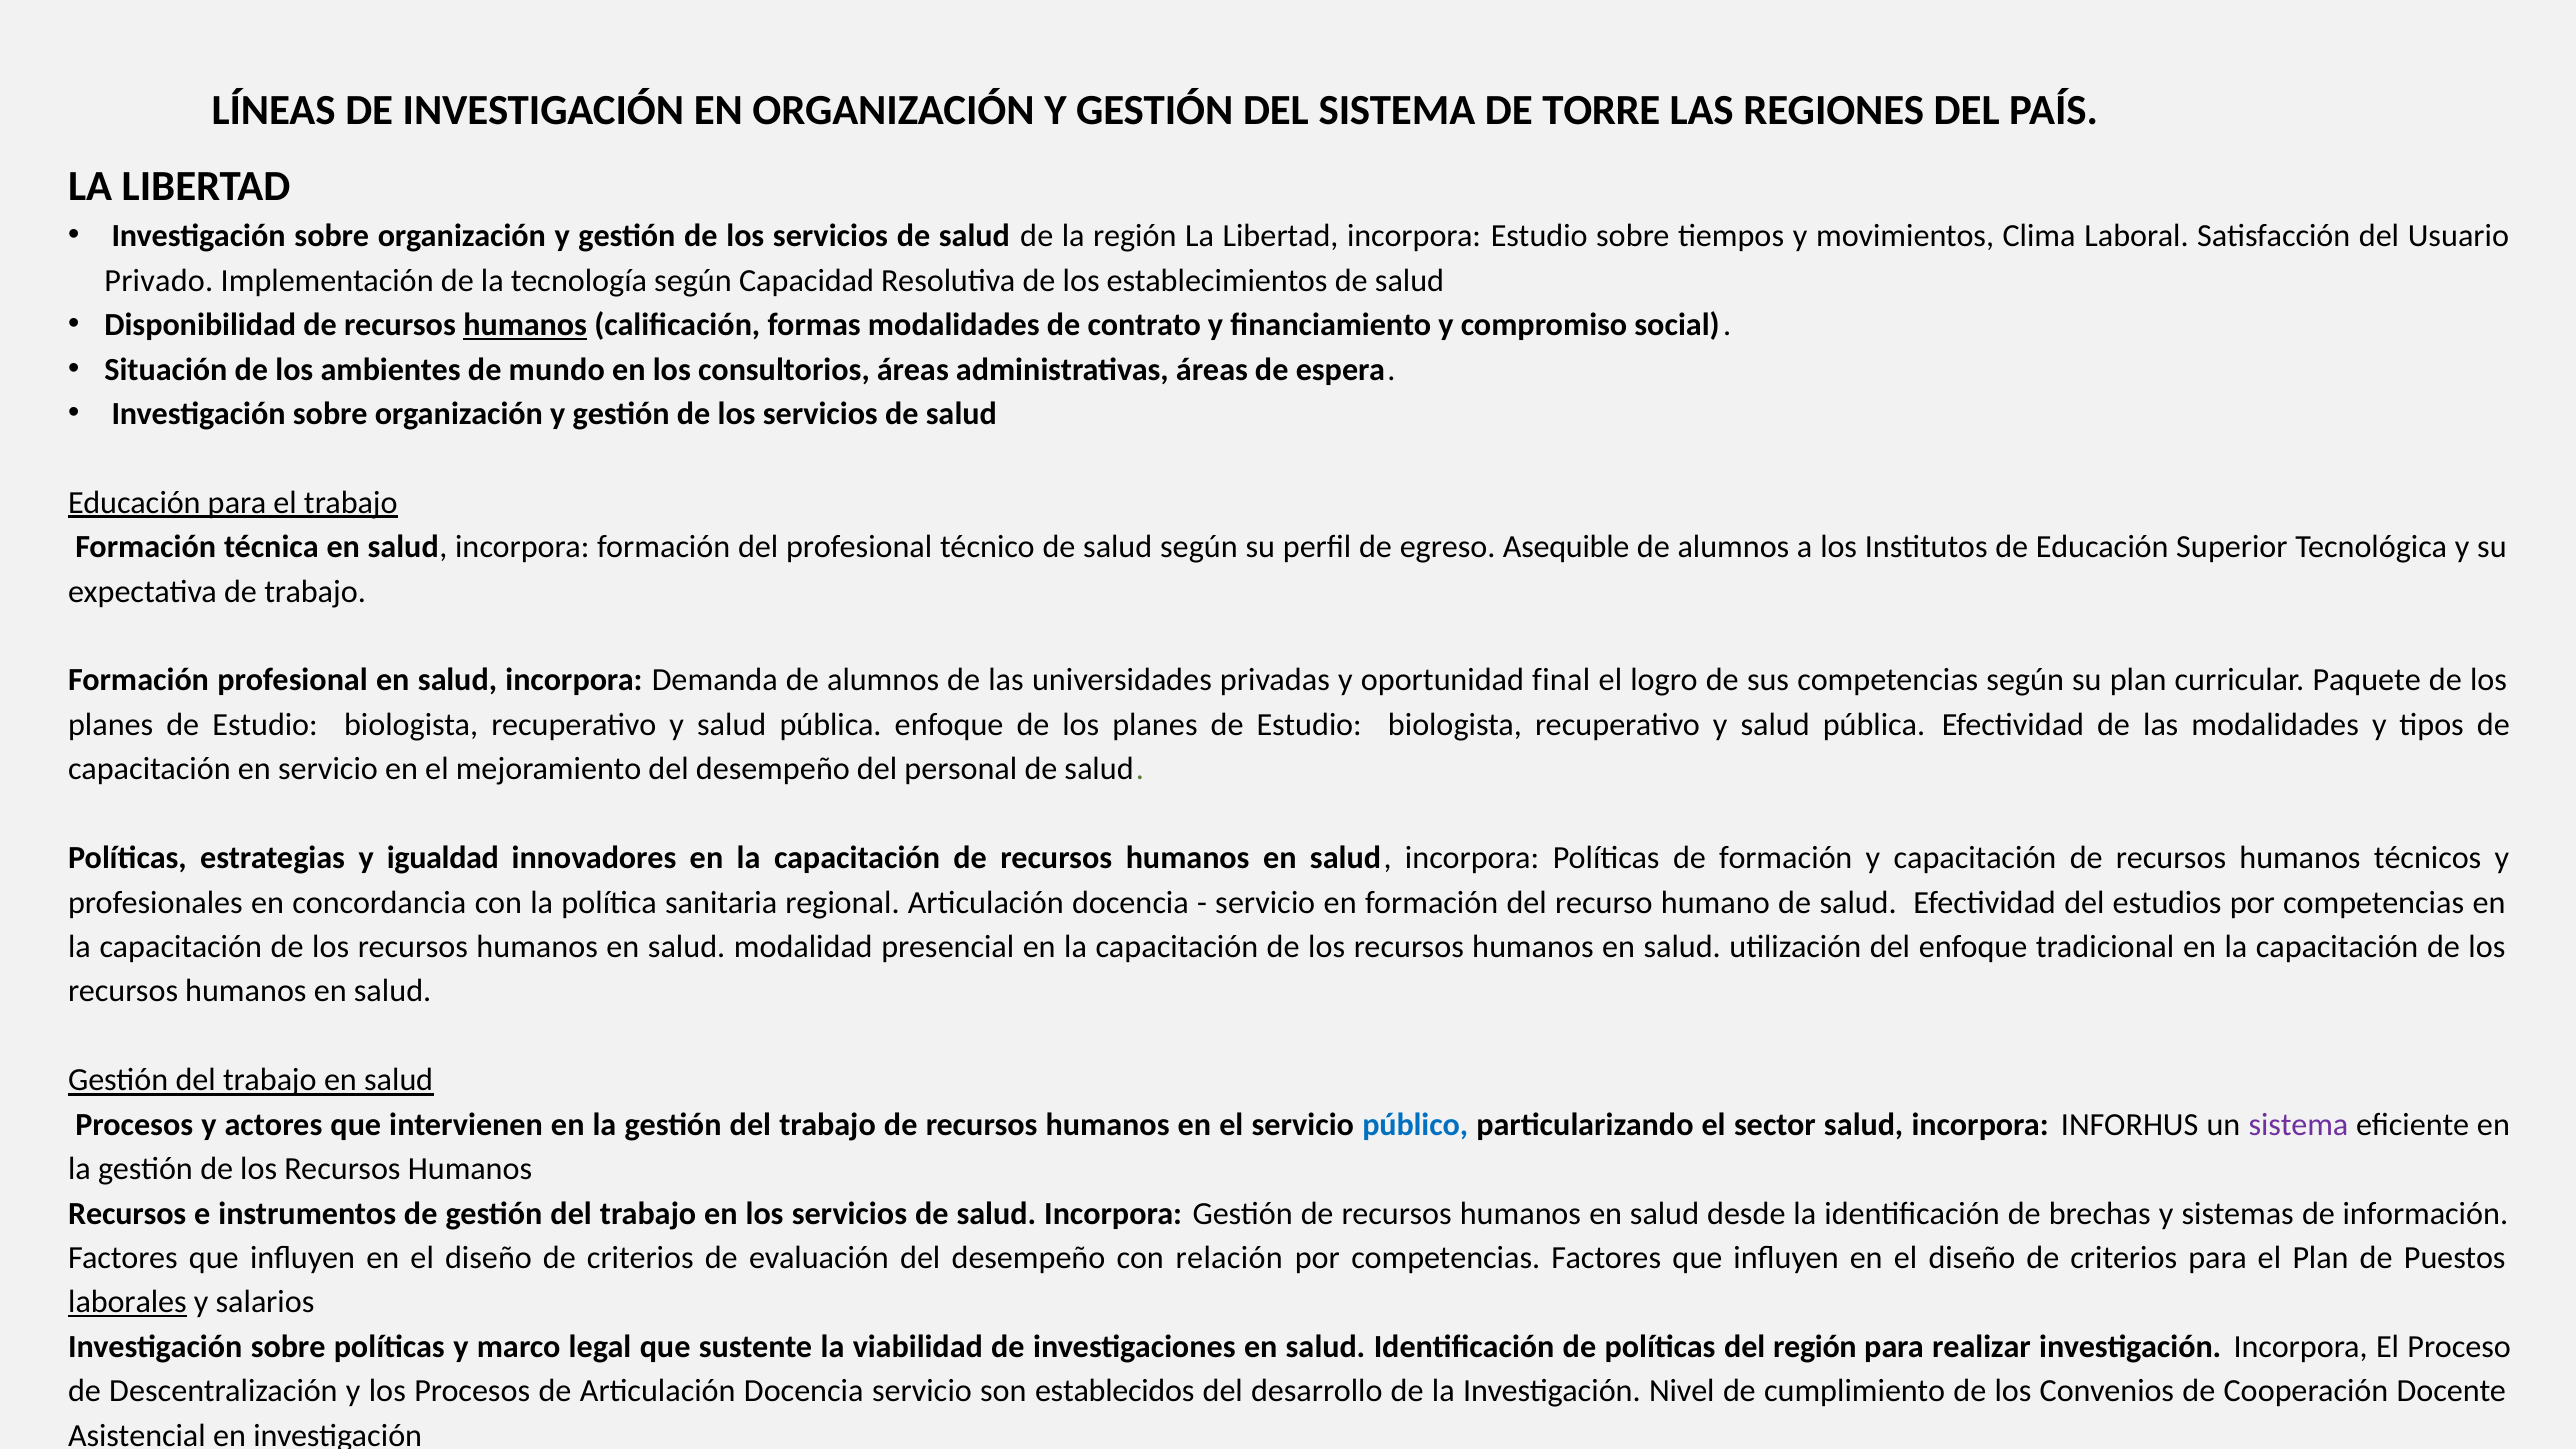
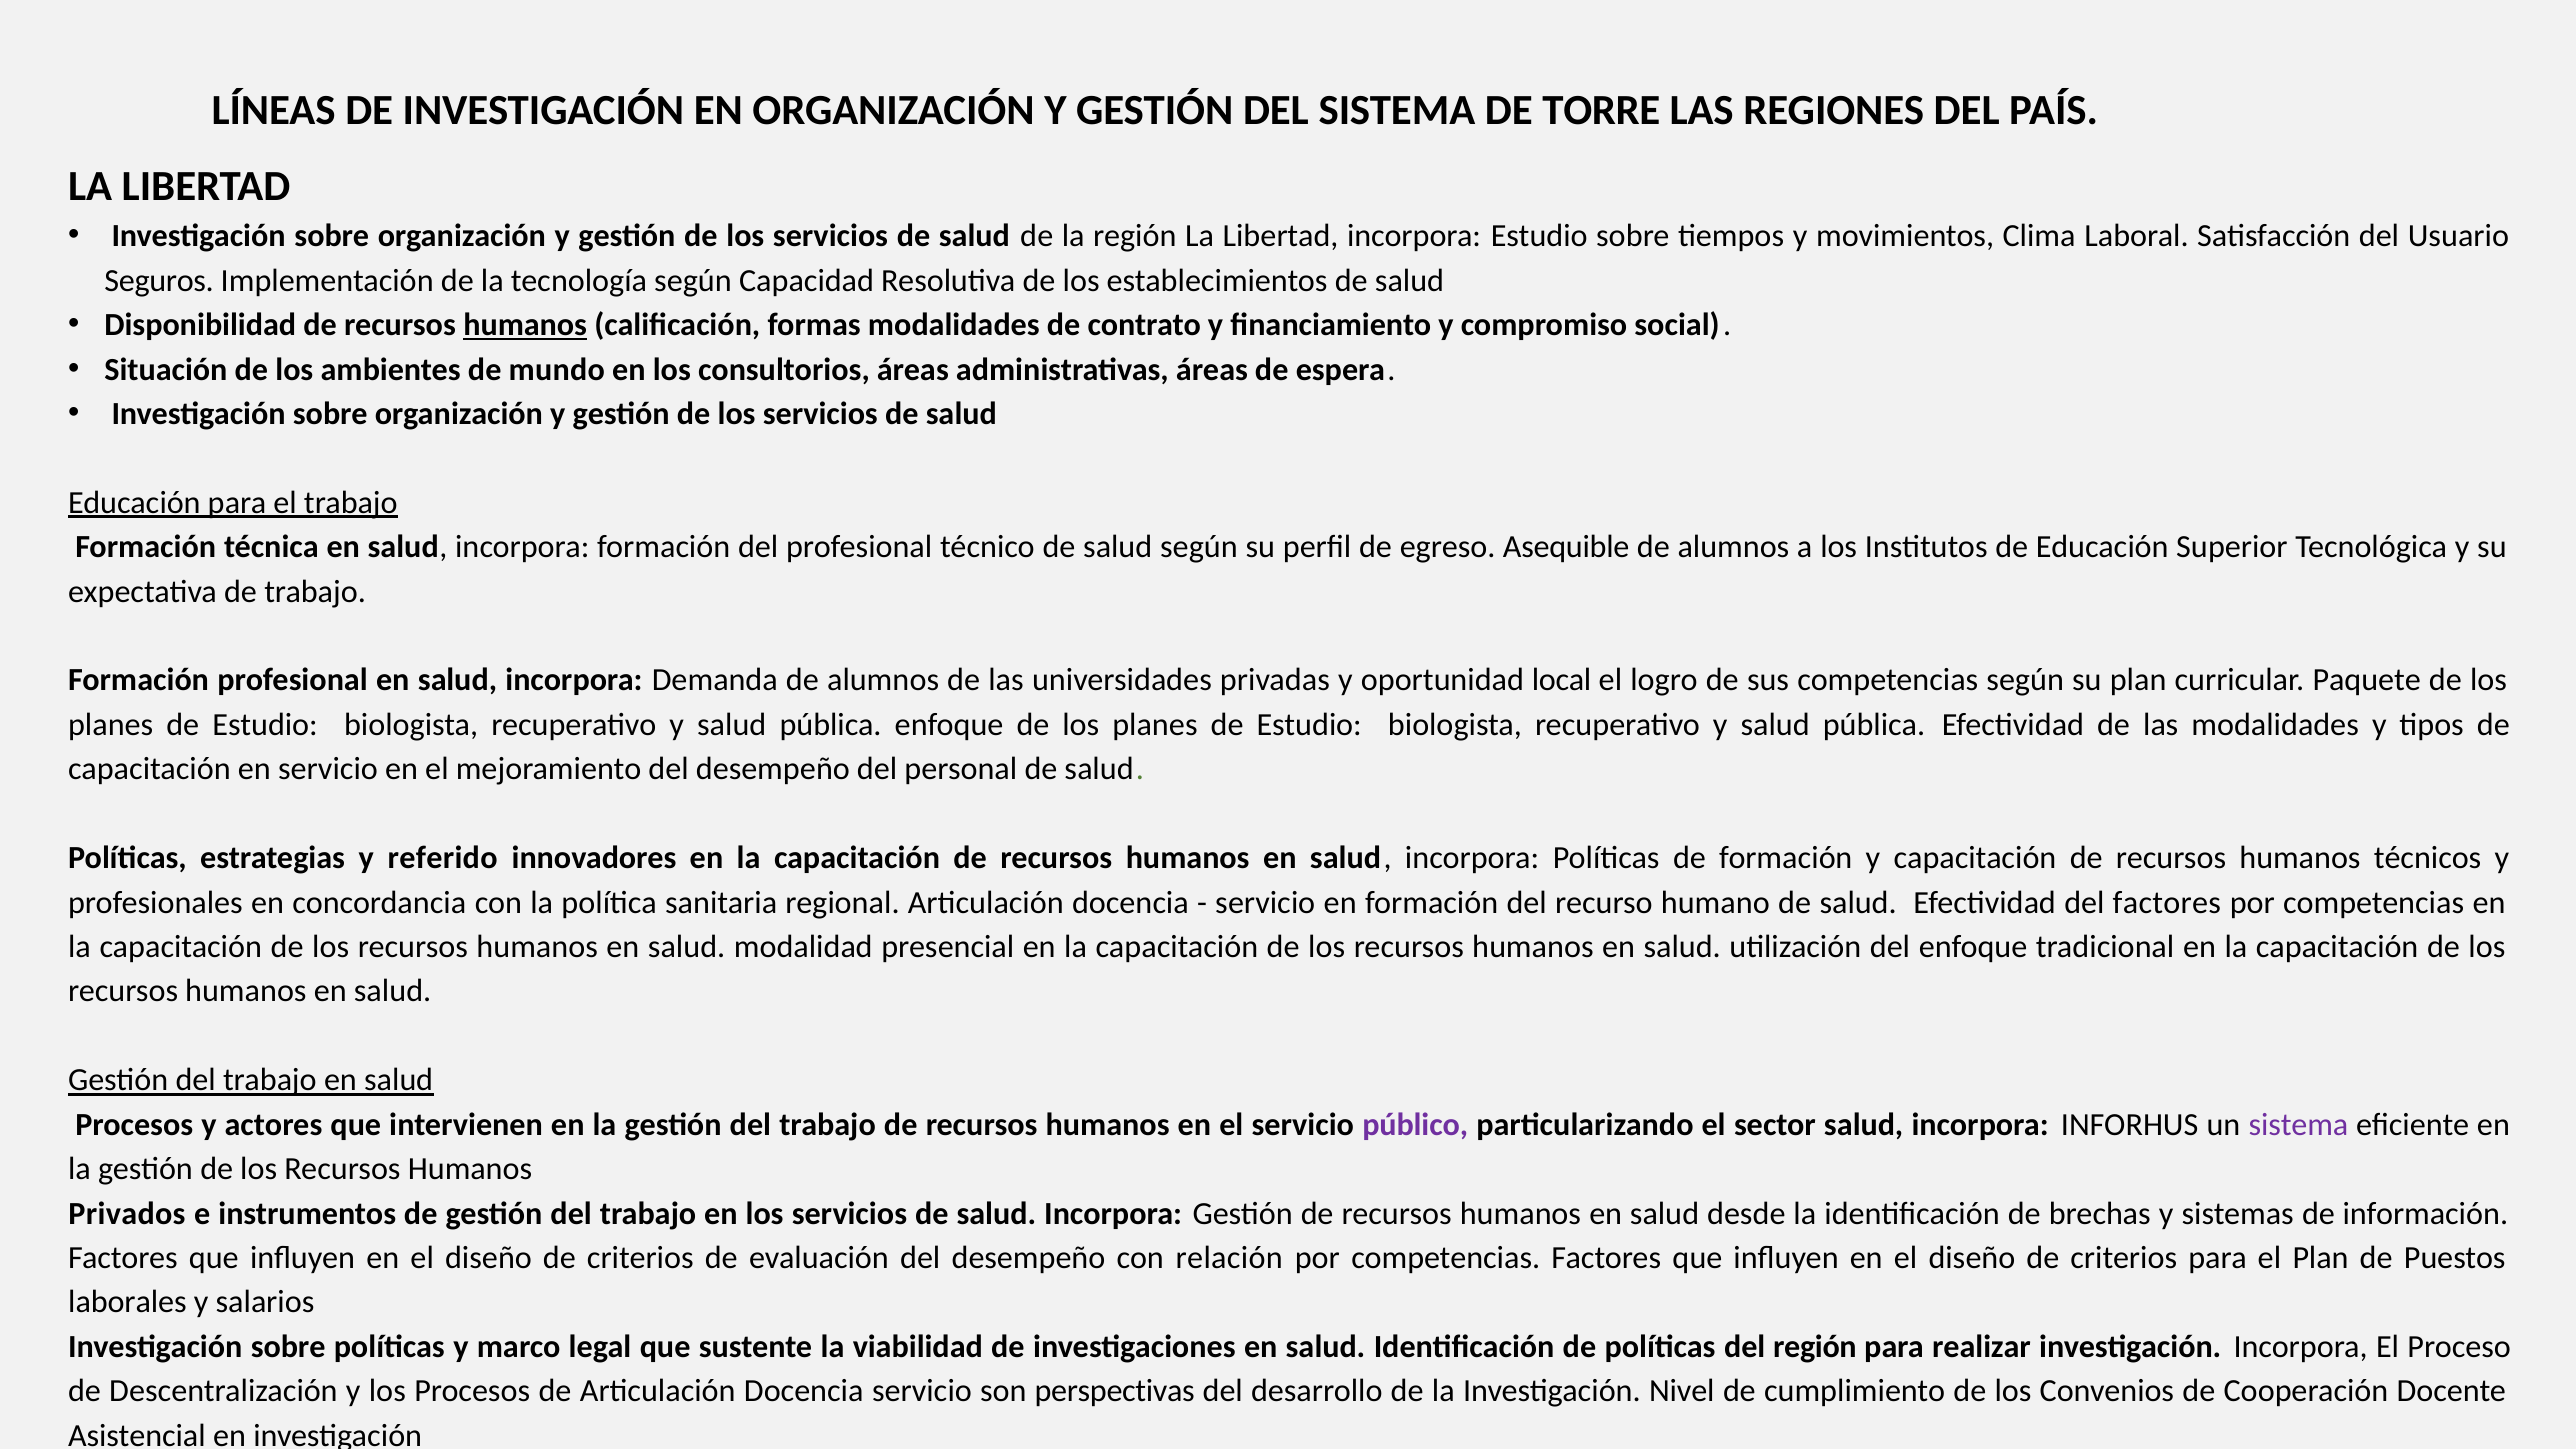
Privado: Privado -> Seguros (159, 281)
final: final -> local (1562, 680)
igualdad: igualdad -> referido (443, 858)
del estudios: estudios -> factores (2167, 902)
público colour: blue -> purple (1415, 1125)
Recursos: Recursos -> Privados (127, 1213)
laborales underline: present -> none (127, 1302)
establecidos: establecidos -> perspectivas (1115, 1391)
